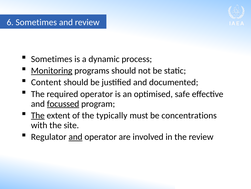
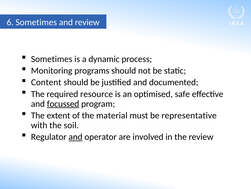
Monitoring underline: present -> none (52, 70)
required operator: operator -> resource (97, 94)
The underline: present -> none (38, 115)
typically: typically -> material (112, 115)
concentrations: concentrations -> representative (189, 115)
site: site -> soil (71, 125)
